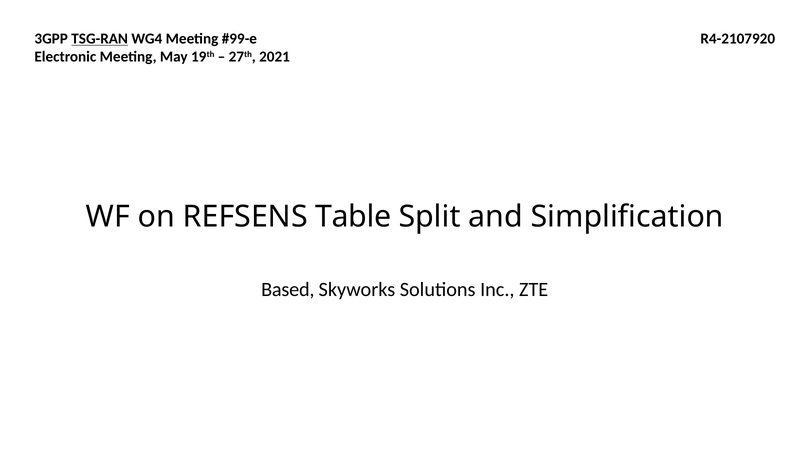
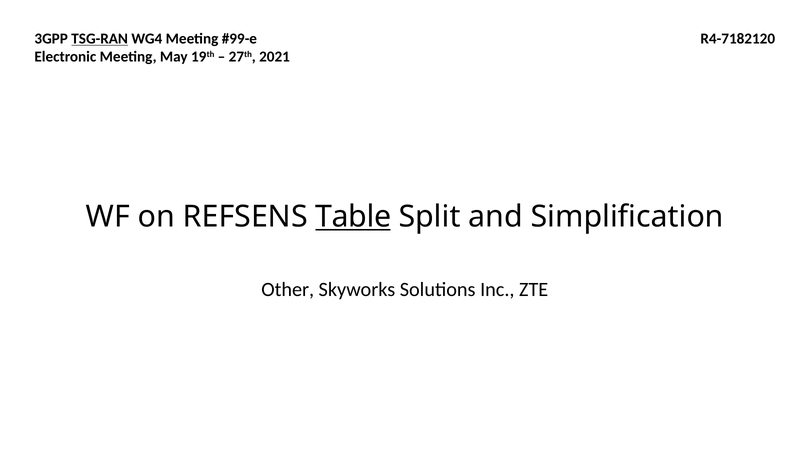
R4-2107920: R4-2107920 -> R4-7182120 (738, 39)
Table underline: none -> present (353, 216)
Based: Based -> Other (288, 289)
